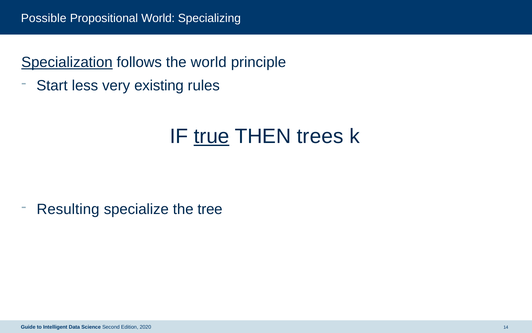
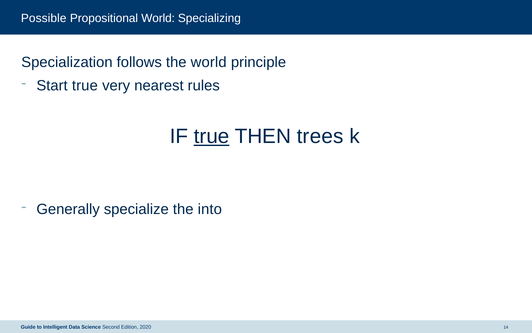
Specialization underline: present -> none (67, 62)
Start less: less -> true (85, 86)
existing: existing -> nearest (159, 86)
Resulting: Resulting -> Generally (68, 209)
tree: tree -> into (210, 209)
